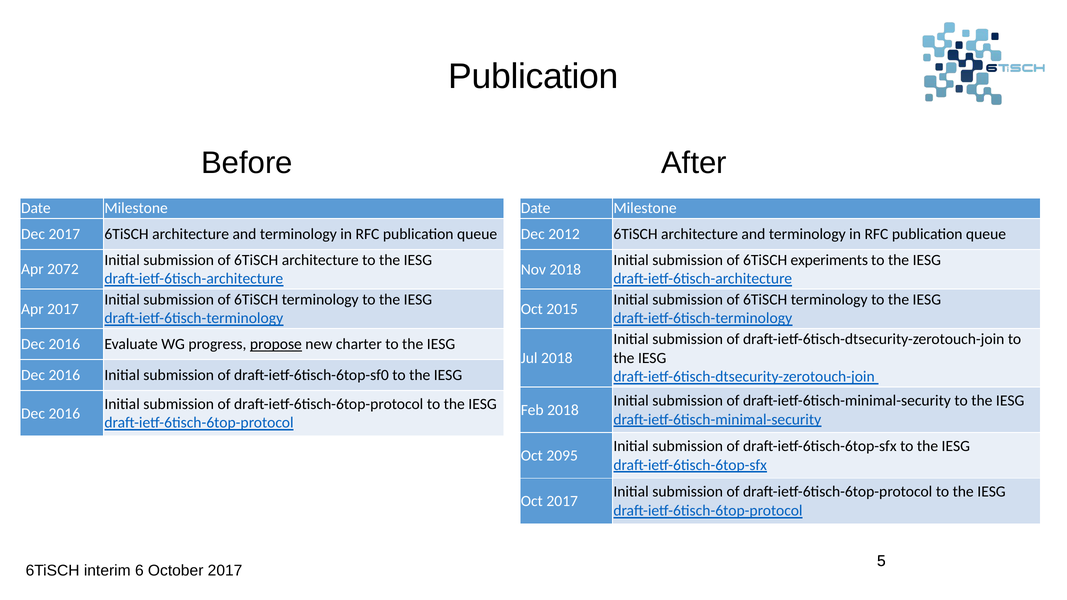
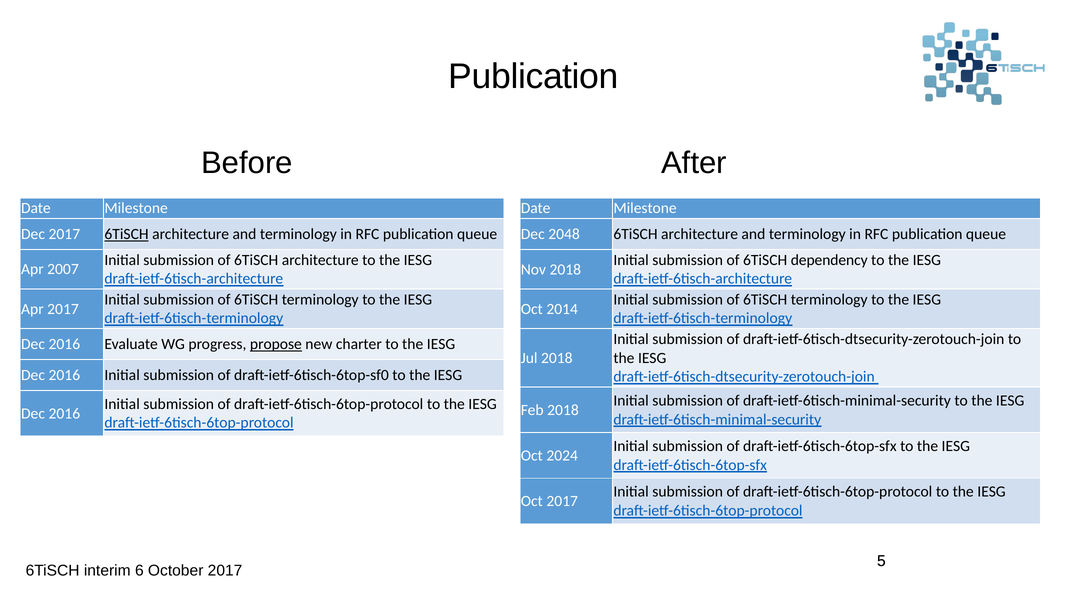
6TiSCH underline: none -> present (127, 234)
2012: 2012 -> 2048 (564, 234)
experiments: experiments -> dependency (829, 260)
2072: 2072 -> 2007 (63, 269)
2015: 2015 -> 2014 (562, 309)
2095: 2095 -> 2024 (562, 456)
